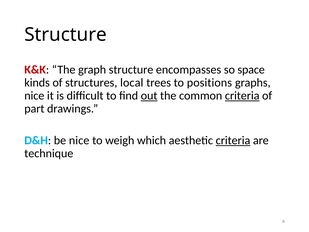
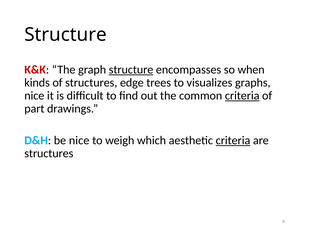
structure underline: none -> present (131, 70)
space: space -> when (251, 70)
local: local -> edge (132, 83)
positions: positions -> visualizes (209, 83)
out underline: present -> none (149, 96)
technique: technique -> structures (49, 153)
